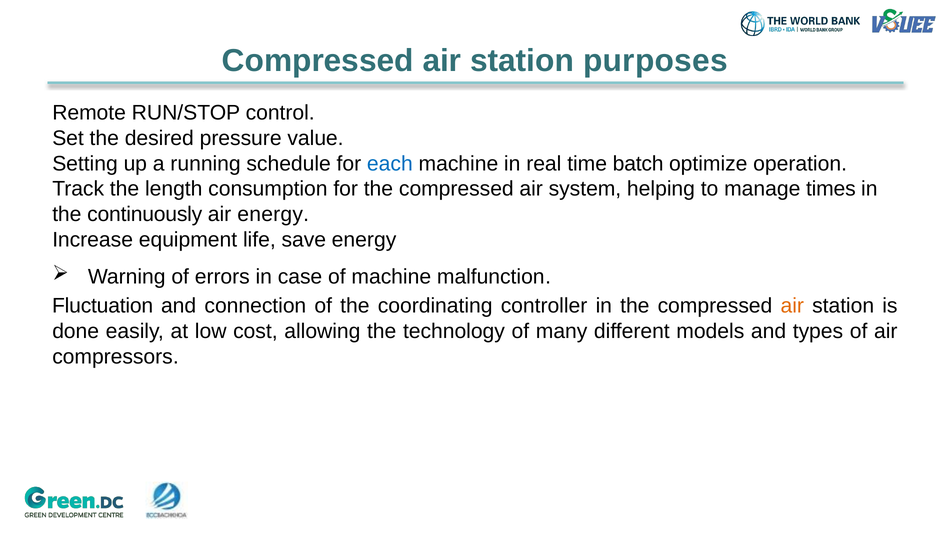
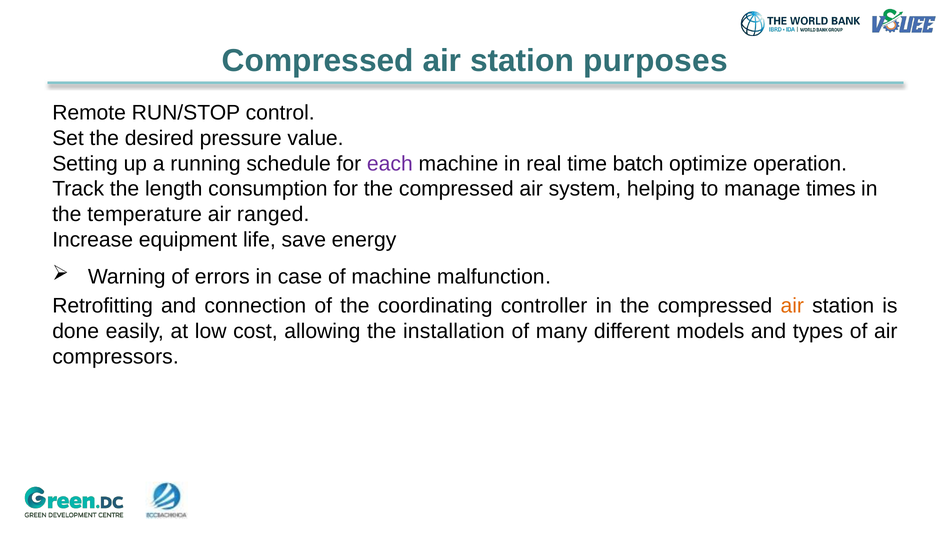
each colour: blue -> purple (390, 164)
continuously: continuously -> temperature (145, 214)
air energy: energy -> ranged (273, 214)
Fluctuation: Fluctuation -> Retrofitting (103, 306)
technology: technology -> installation (454, 331)
